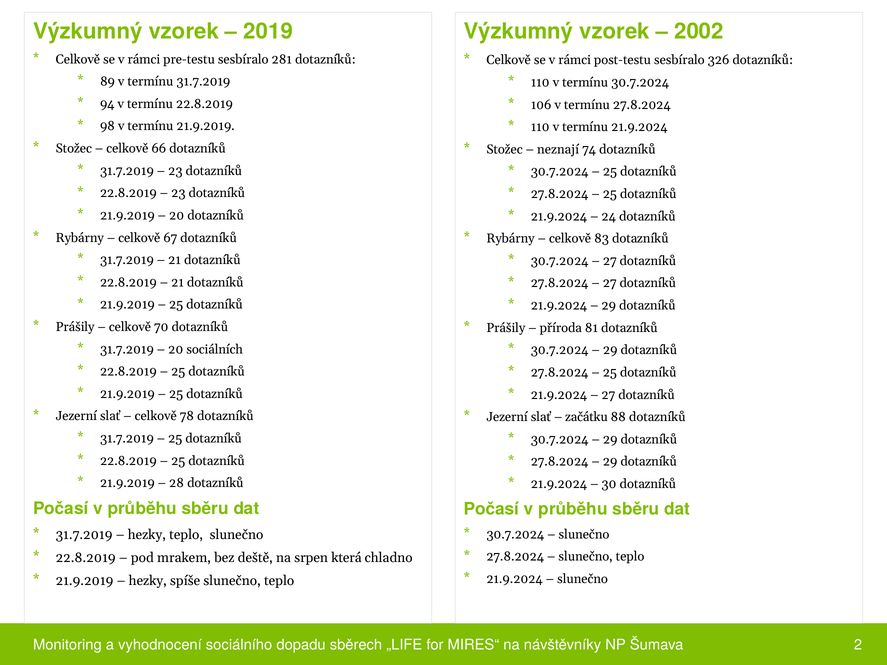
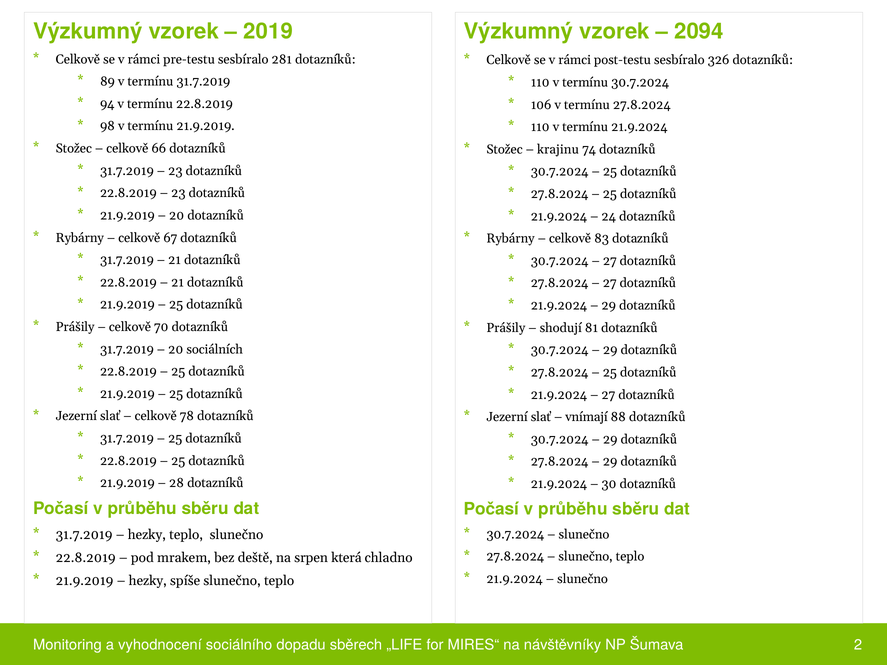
2002: 2002 -> 2094 (699, 32)
neznají: neznají -> krajinu (558, 149)
příroda: příroda -> shodují (561, 328)
začátku: začátku -> vnímají (587, 417)
